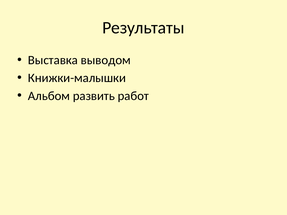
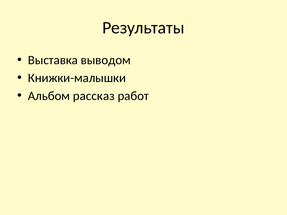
развить: развить -> рассказ (94, 96)
